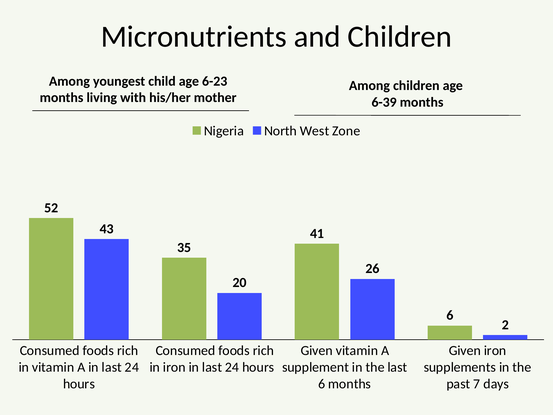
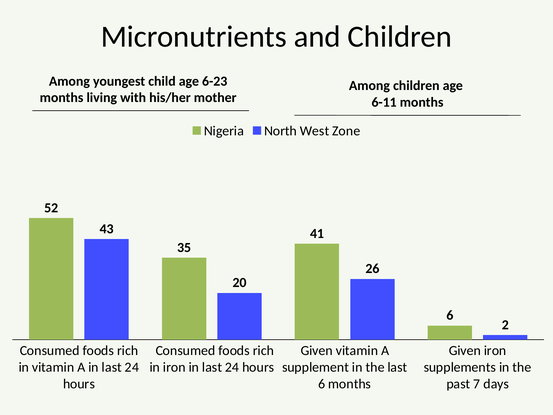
6-39: 6-39 -> 6-11 (384, 102)
